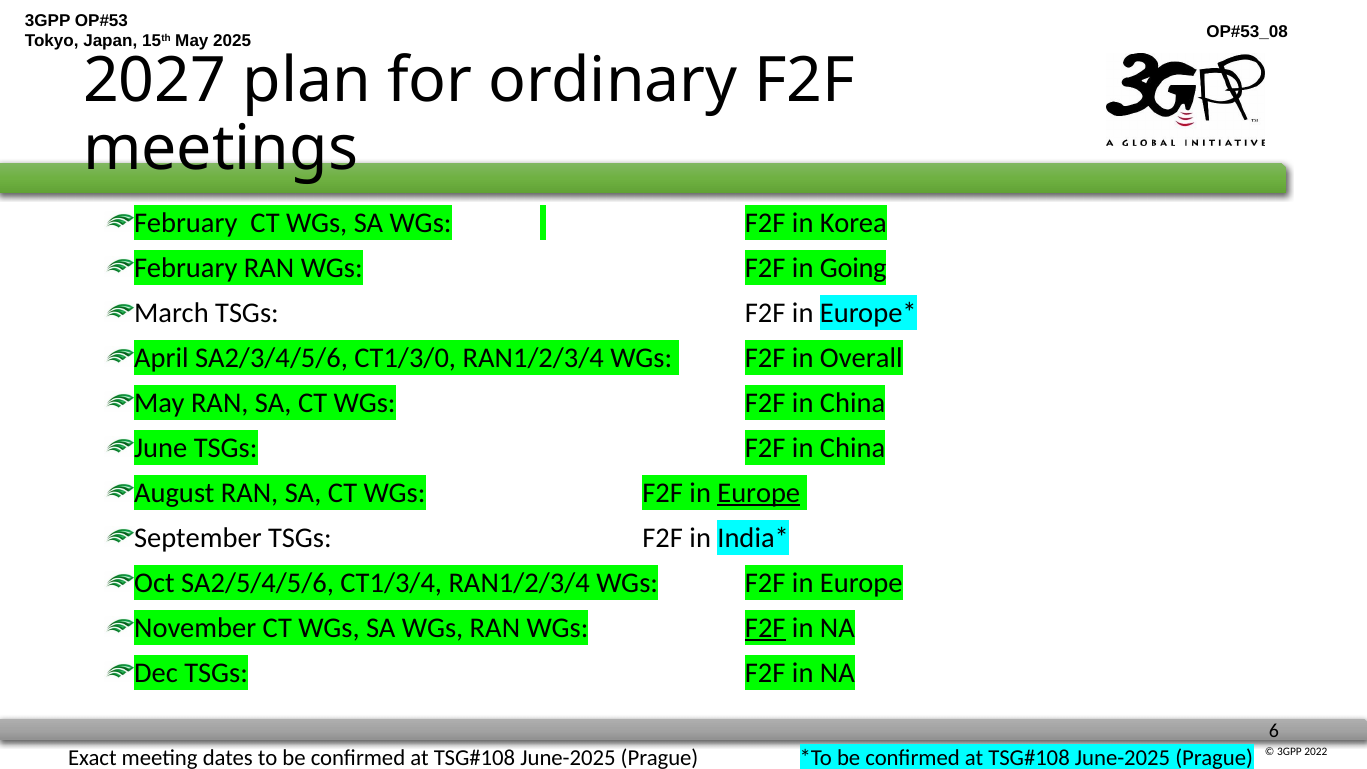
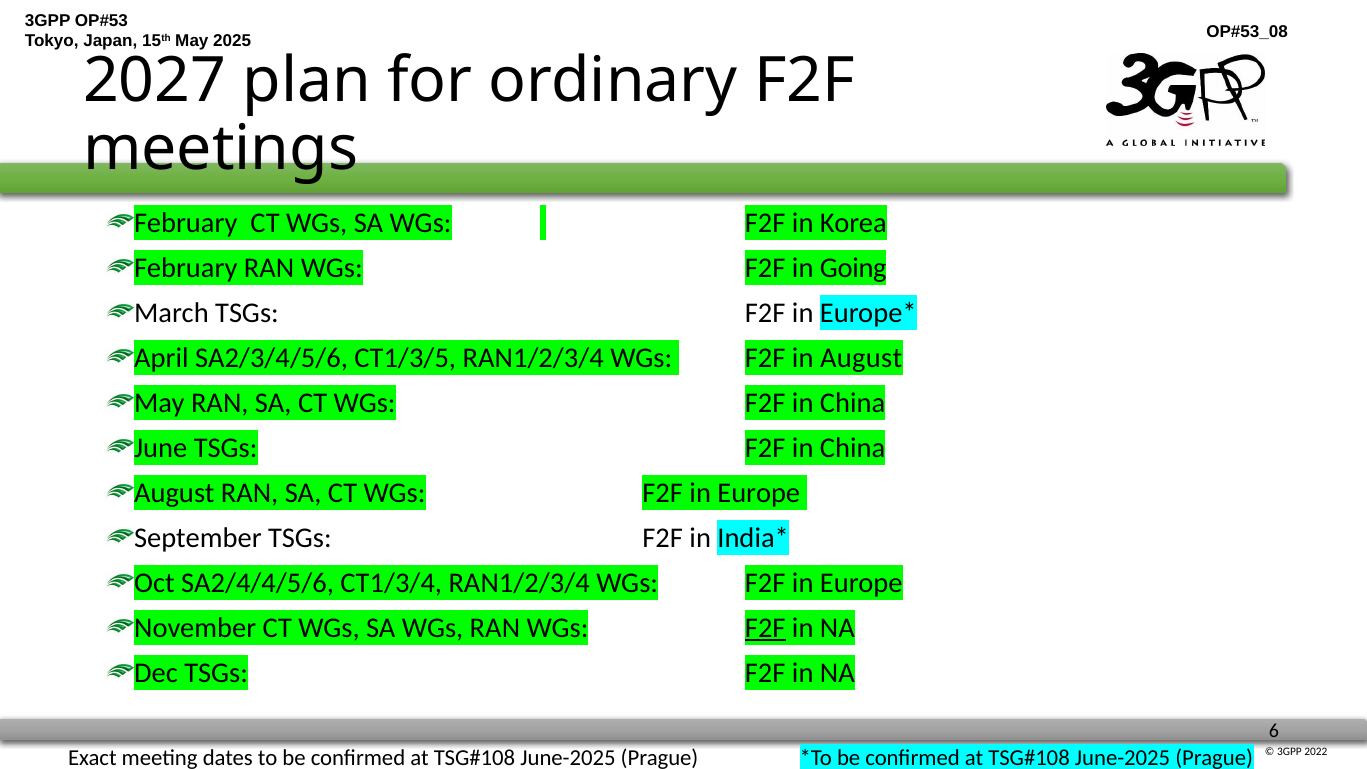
CT1/3/0: CT1/3/0 -> CT1/3/5 (405, 358)
in Overall: Overall -> August (861, 358)
Europe underline: present -> none (759, 493)
SA2/5/4/5/6: SA2/5/4/5/6 -> SA2/4/4/5/6 (257, 583)
